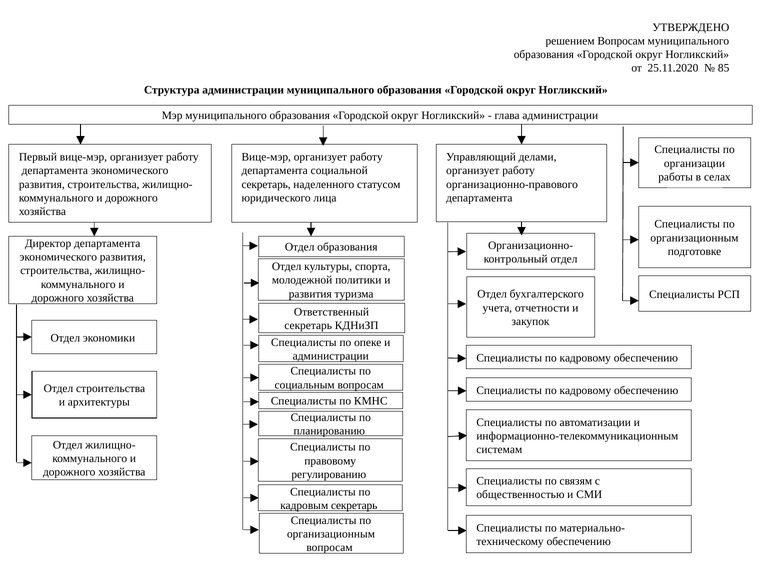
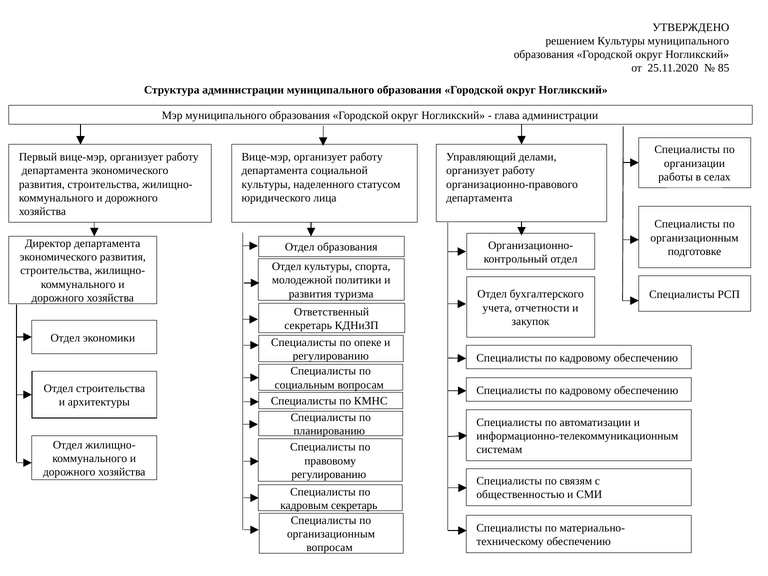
решением Вопросам: Вопросам -> Культуры (621, 41)
секретарь: секретарь -> культуры (266, 184)
администрации: администрации -> регулированию (331, 356)
